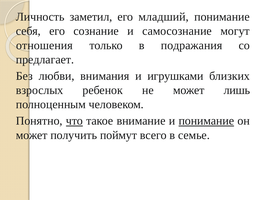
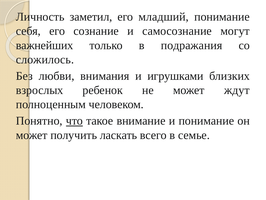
отношения: отношения -> важнейших (45, 45)
предлагает: предлагает -> сложилось (45, 59)
лишь: лишь -> ждут (237, 90)
понимание underline: present -> none (206, 121)
поймут: поймут -> ласкать (119, 135)
